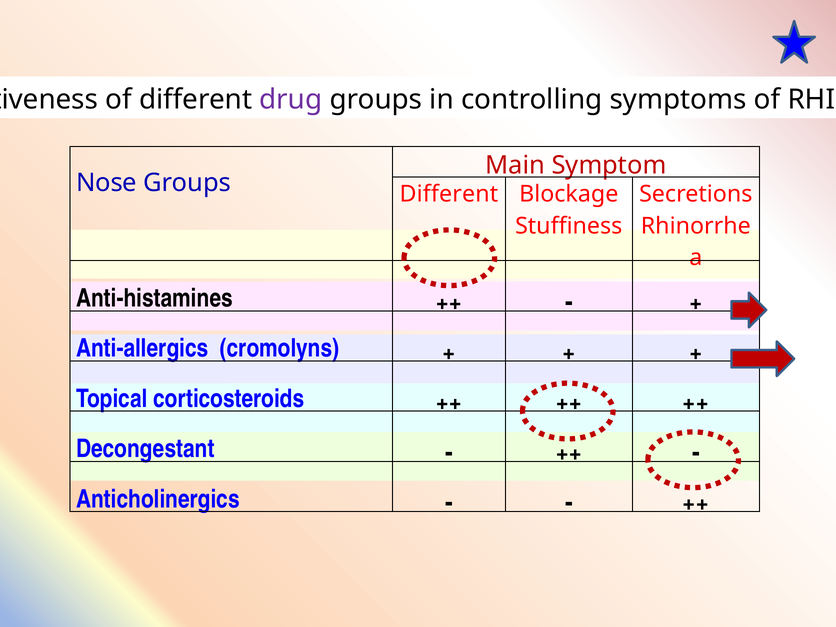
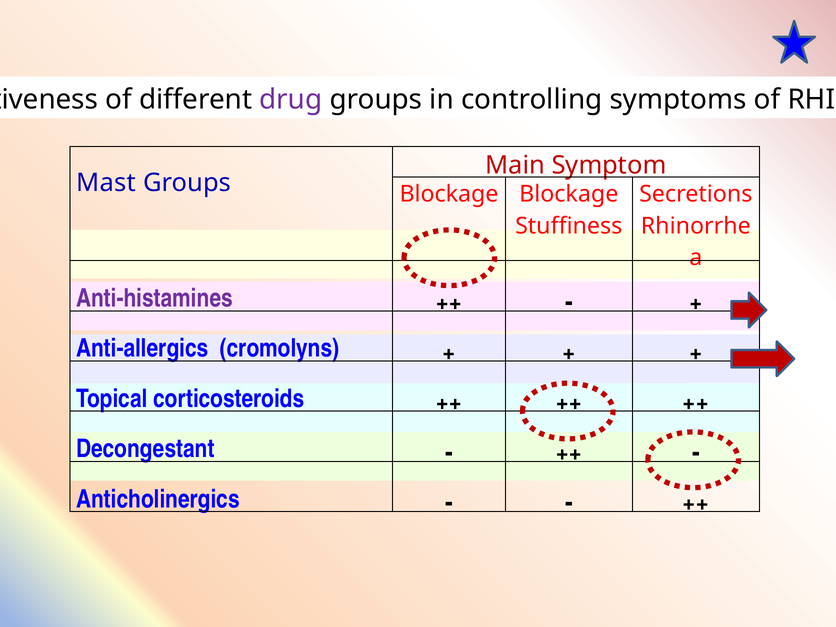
Nose: Nose -> Mast (106, 183)
Different: Different -> Blockage (449, 194)
Anti-histamines colour: black -> purple (154, 298)
